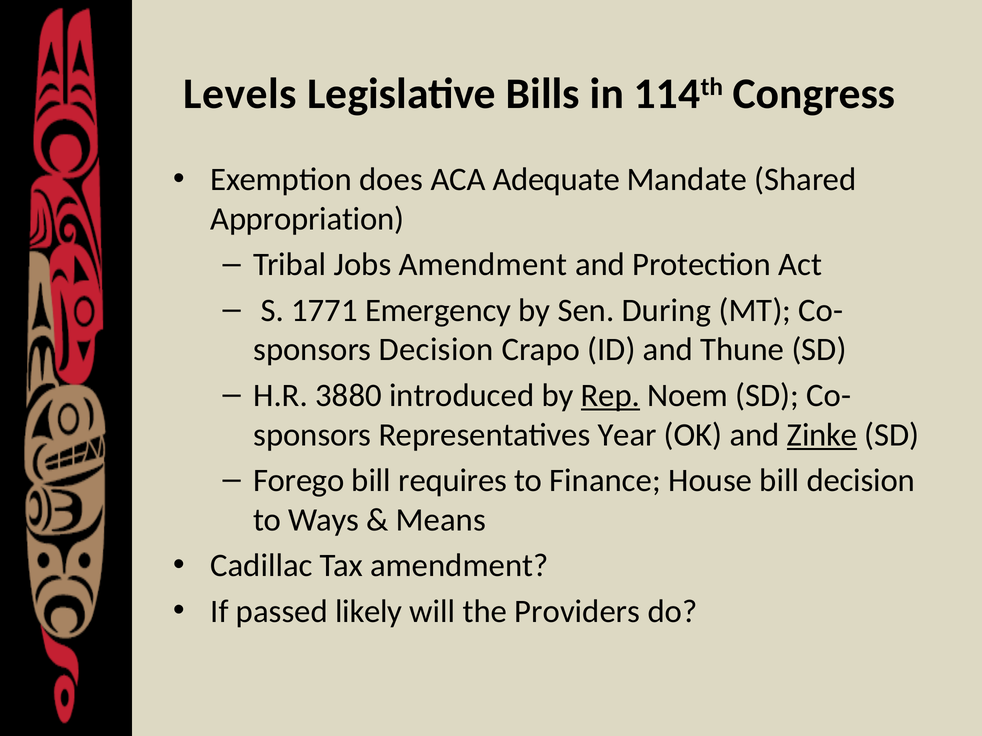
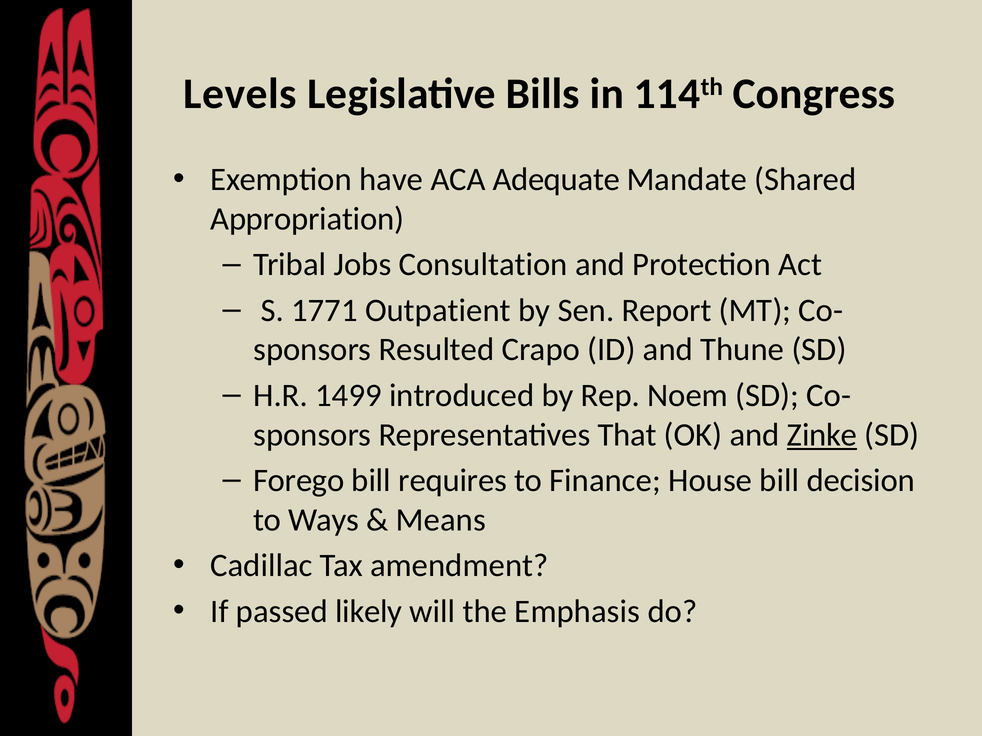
does: does -> have (391, 180)
Jobs Amendment: Amendment -> Consultation (483, 265)
Emergency: Emergency -> Outpatient (438, 311)
During: During -> Report (667, 311)
Decision: Decision -> Resulted (436, 350)
3880: 3880 -> 1499 (349, 396)
Rep underline: present -> none (610, 396)
Year: Year -> That (627, 435)
Providers: Providers -> Emphasis (577, 612)
